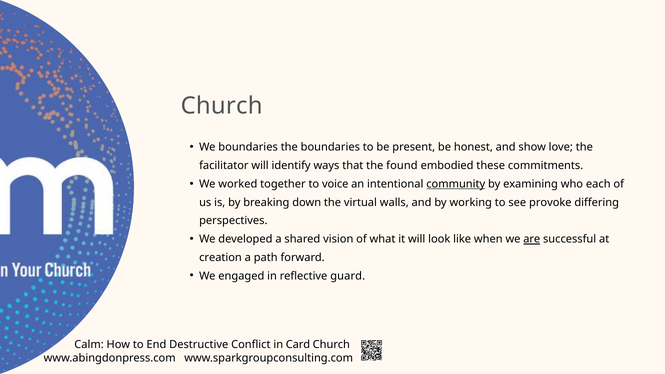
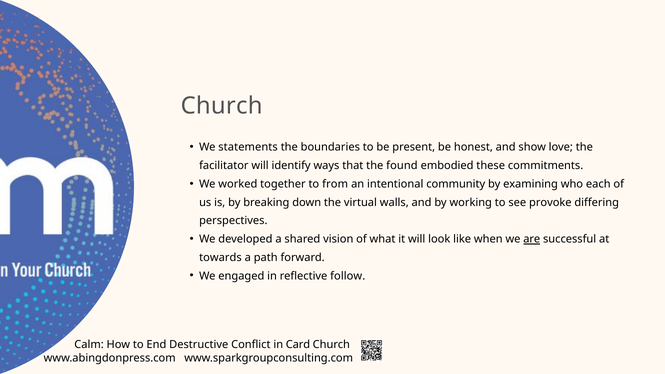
We boundaries: boundaries -> statements (248, 147)
voice: voice -> from (335, 184)
community underline: present -> none (456, 184)
creation: creation -> towards (220, 258)
guard: guard -> follow (348, 276)
